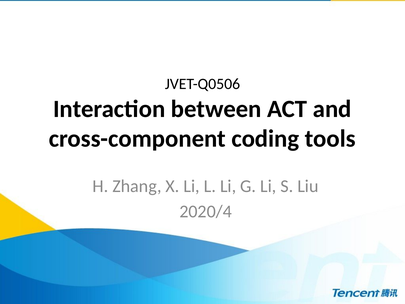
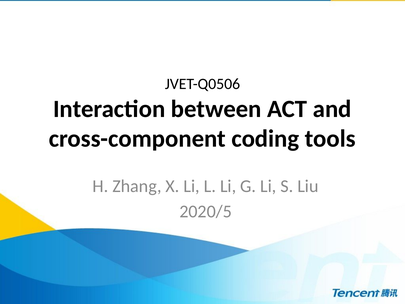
2020/4: 2020/4 -> 2020/5 (206, 211)
